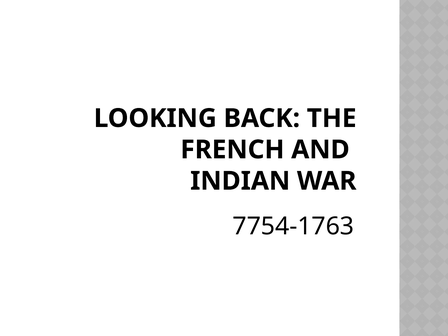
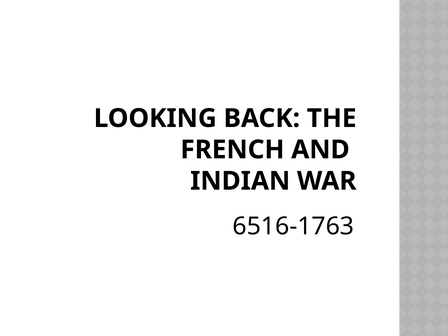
7754-1763: 7754-1763 -> 6516-1763 (293, 226)
